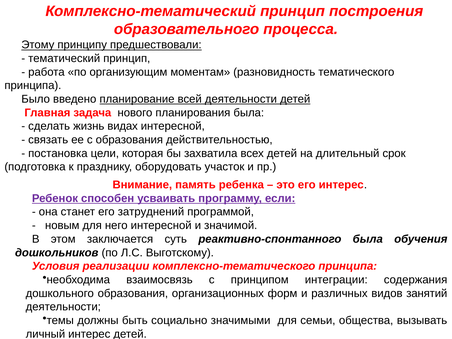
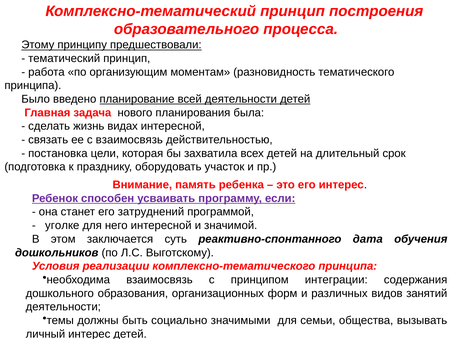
с образования: образования -> взаимосвязь (129, 140)
новым: новым -> уголке (62, 225)
реактивно-спонтанного была: была -> дата (368, 239)
